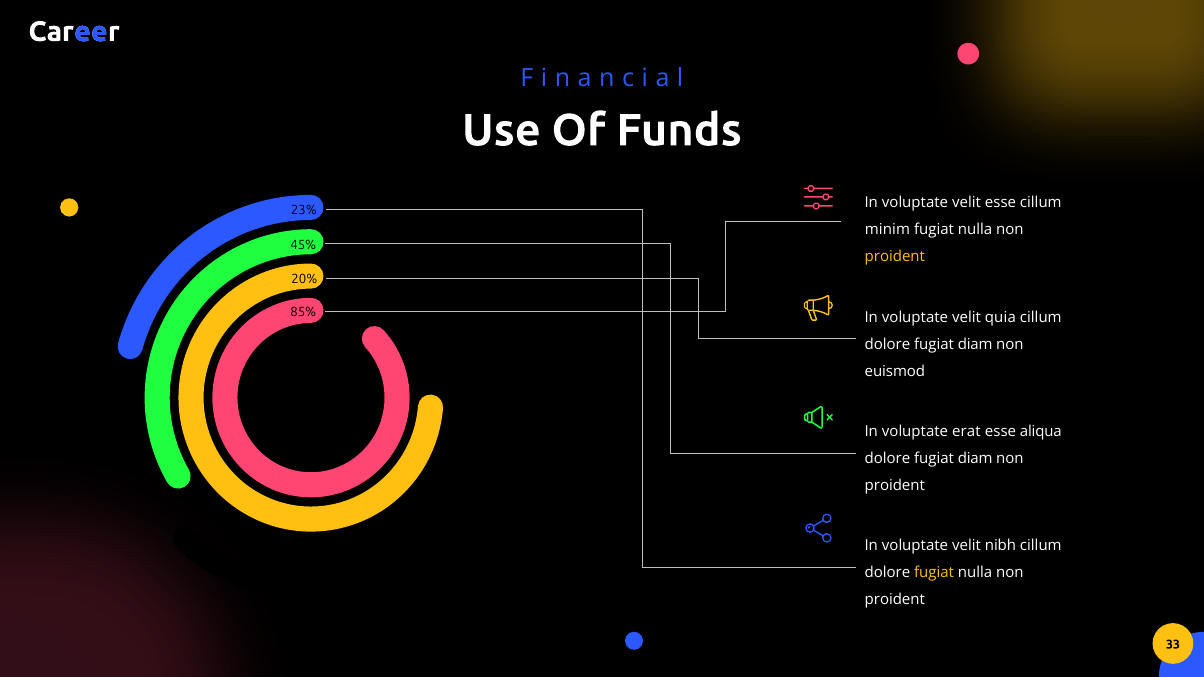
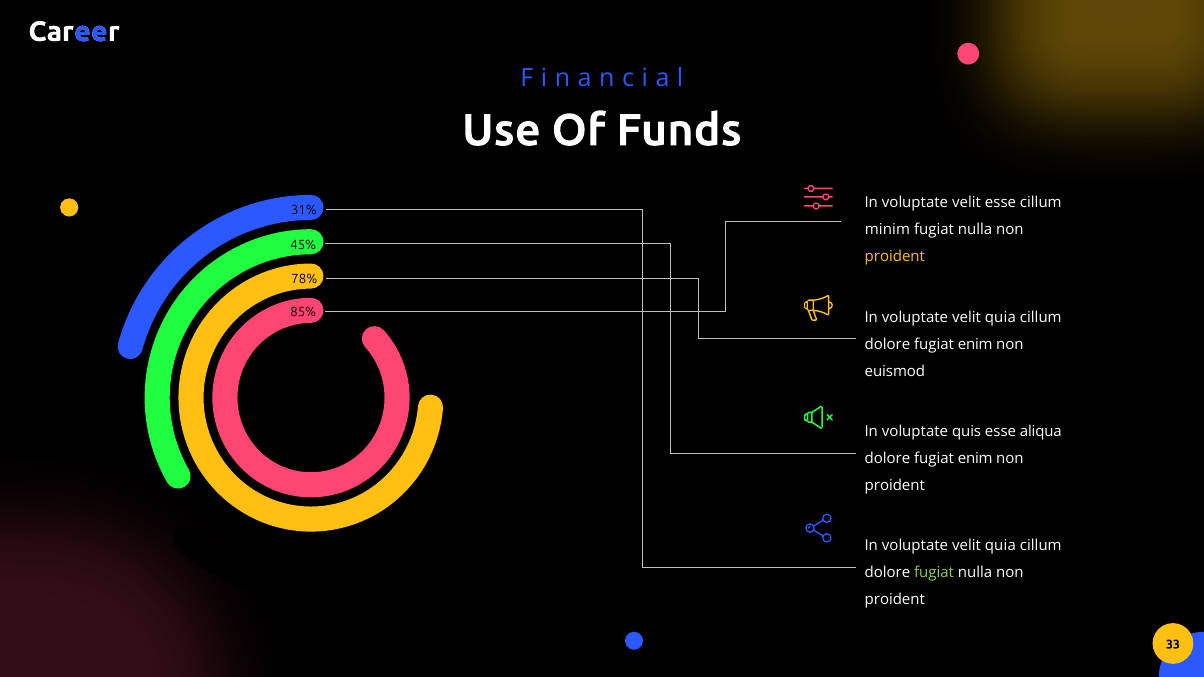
23%: 23% -> 31% (304, 210)
20%: 20% -> 78% (304, 279)
diam: diam -> enim (975, 344)
erat: erat -> quis (967, 432)
diam: diam -> enim (975, 459)
nibh: nibh -> quia (1000, 546)
fugiat colour: yellow -> light green (934, 573)
